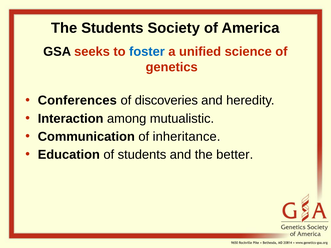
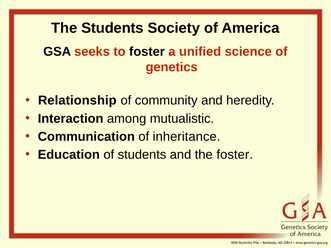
foster colour: blue -> black (147, 52)
Conferences: Conferences -> Relationship (77, 101)
discoveries: discoveries -> community (166, 101)
the better: better -> foster (235, 155)
